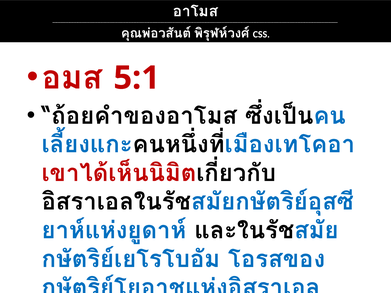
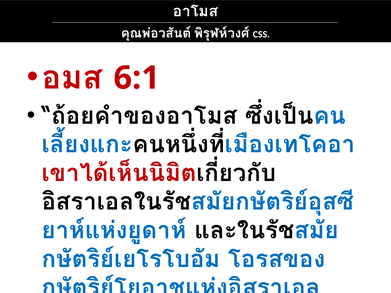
5:1: 5:1 -> 6:1 (137, 78)
